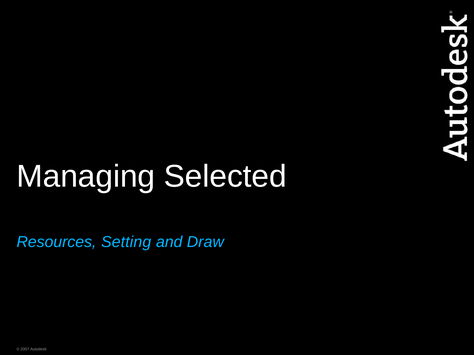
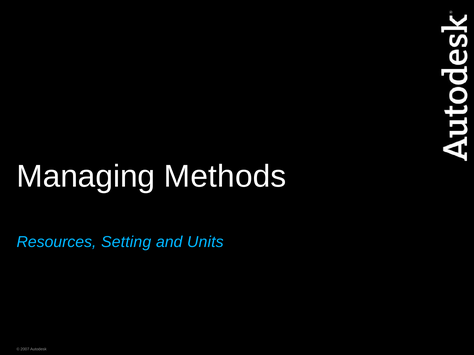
Selected: Selected -> Methods (225, 177)
Draw: Draw -> Units (205, 242)
